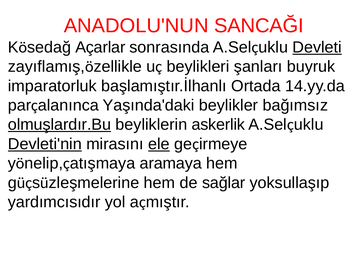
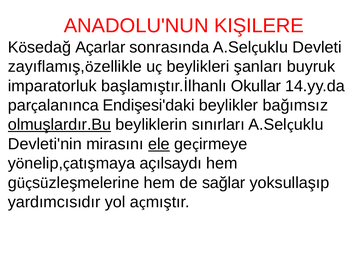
SANCAĞI: SANCAĞI -> KIŞILERE (259, 26)
Devleti underline: present -> none (317, 47)
Ortada: Ortada -> Okullar (256, 86)
Yaşında'daki: Yaşında'daki -> Endişesi'daki (149, 105)
askerlik: askerlik -> sınırları (218, 125)
Devleti'nin underline: present -> none (45, 144)
aramaya: aramaya -> açılsaydı (171, 164)
